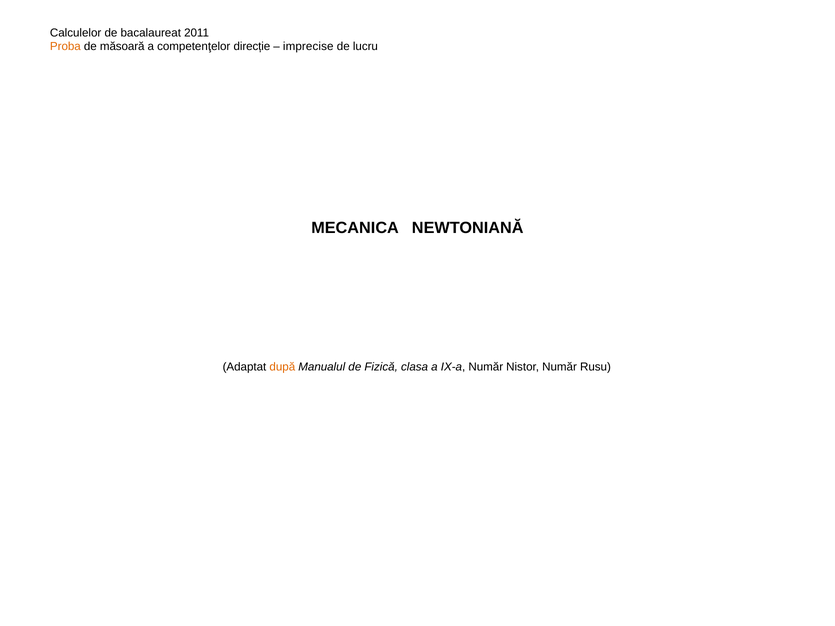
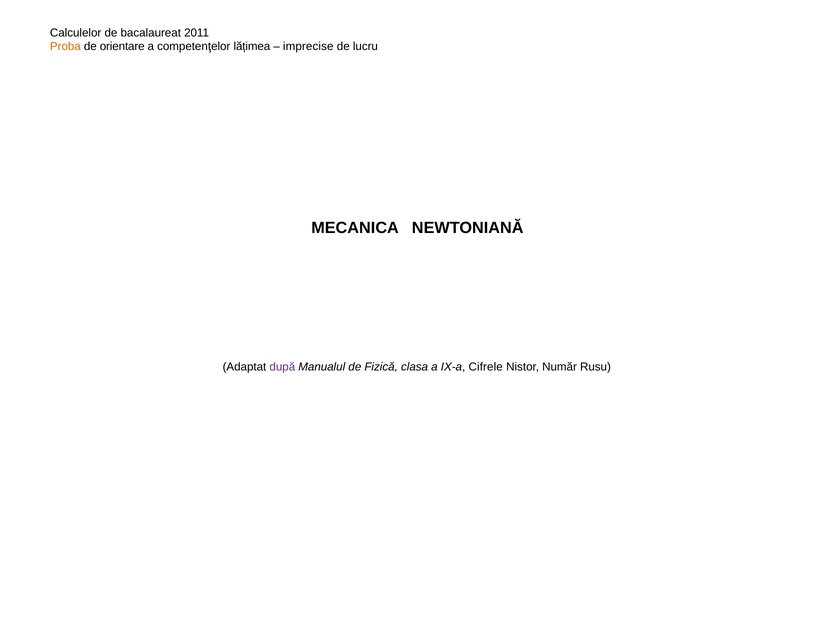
măsoară: măsoară -> orientare (122, 47)
direcție: direcție -> lățimea (252, 47)
după colour: orange -> purple (282, 367)
IX-a Număr: Număr -> Cifrele (486, 367)
